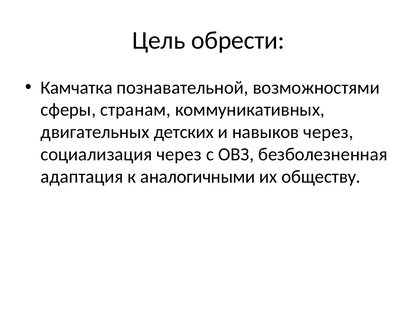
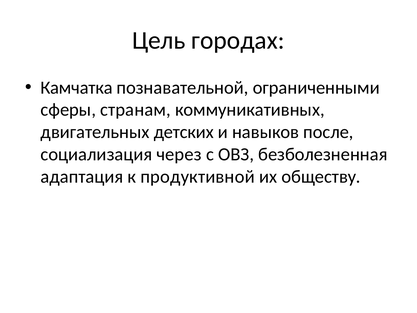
обрести: обрести -> городах (238, 40)
возможностями: возможностями -> ограниченными (316, 87)
навыков через: через -> после (328, 132)
аналогичными: аналогичными -> продуктивной (198, 176)
